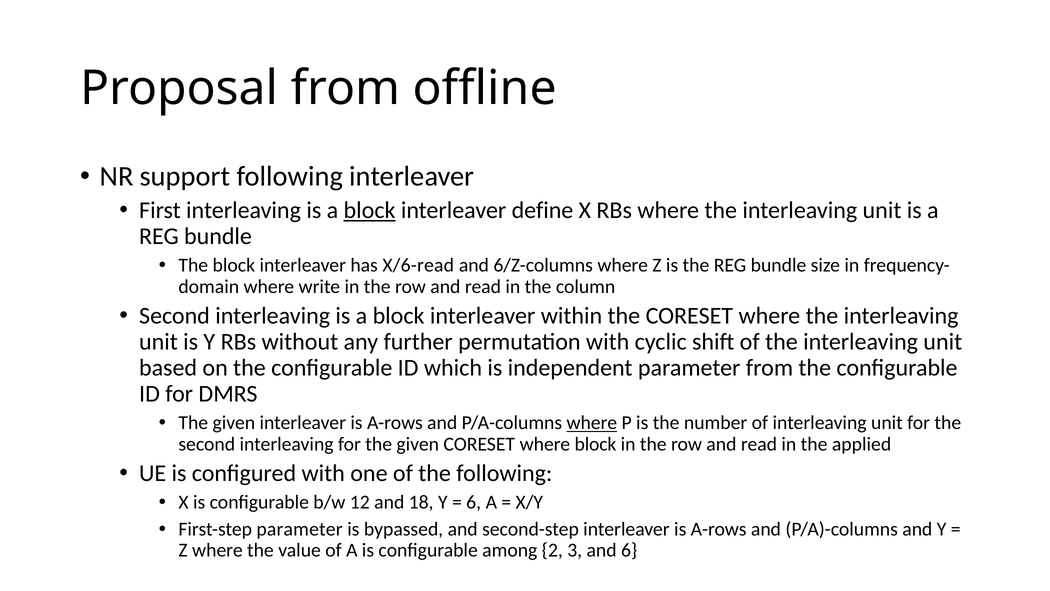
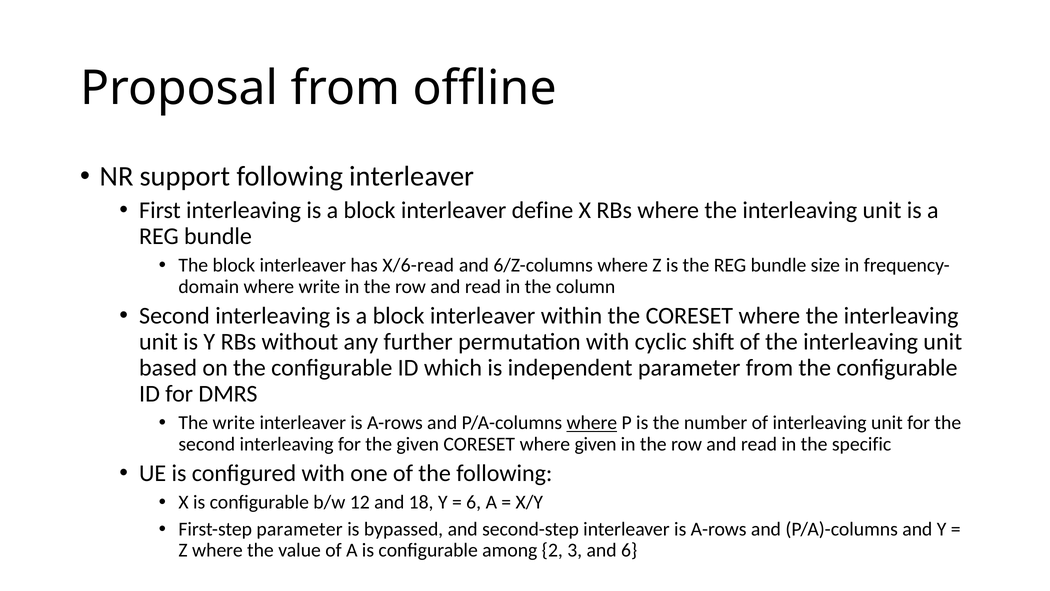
block underline: present -> none (370, 210)
given: given -> write (234, 423)
where block: block -> given (596, 444)
applied: applied -> specific (862, 444)
